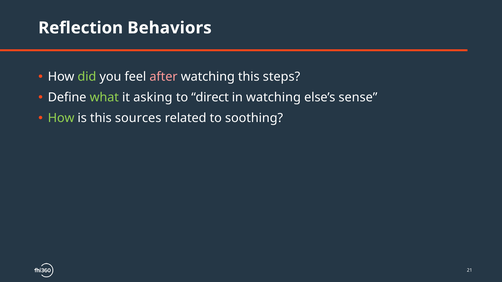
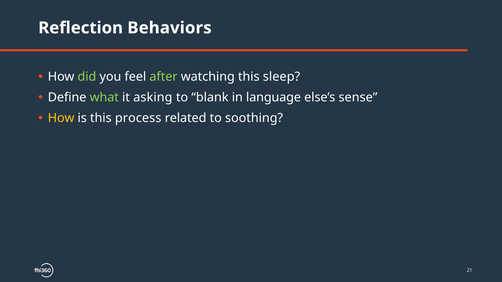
after colour: pink -> light green (164, 77)
steps: steps -> sleep (281, 77)
direct: direct -> blank (210, 98)
in watching: watching -> language (274, 98)
How colour: light green -> yellow (61, 118)
sources: sources -> process (138, 118)
